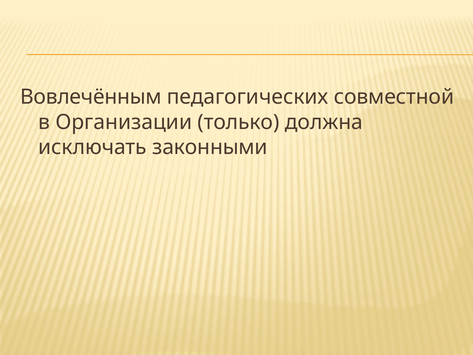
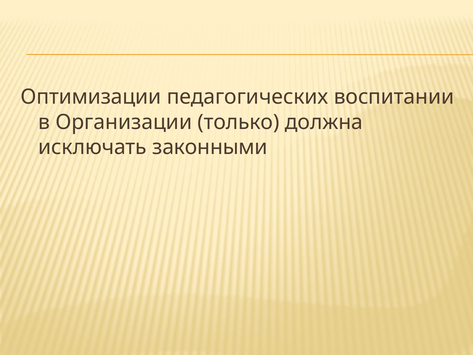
Вовлечённым: Вовлечённым -> Оптимизации (91, 97)
совместной: совместной -> воспитании (394, 97)
